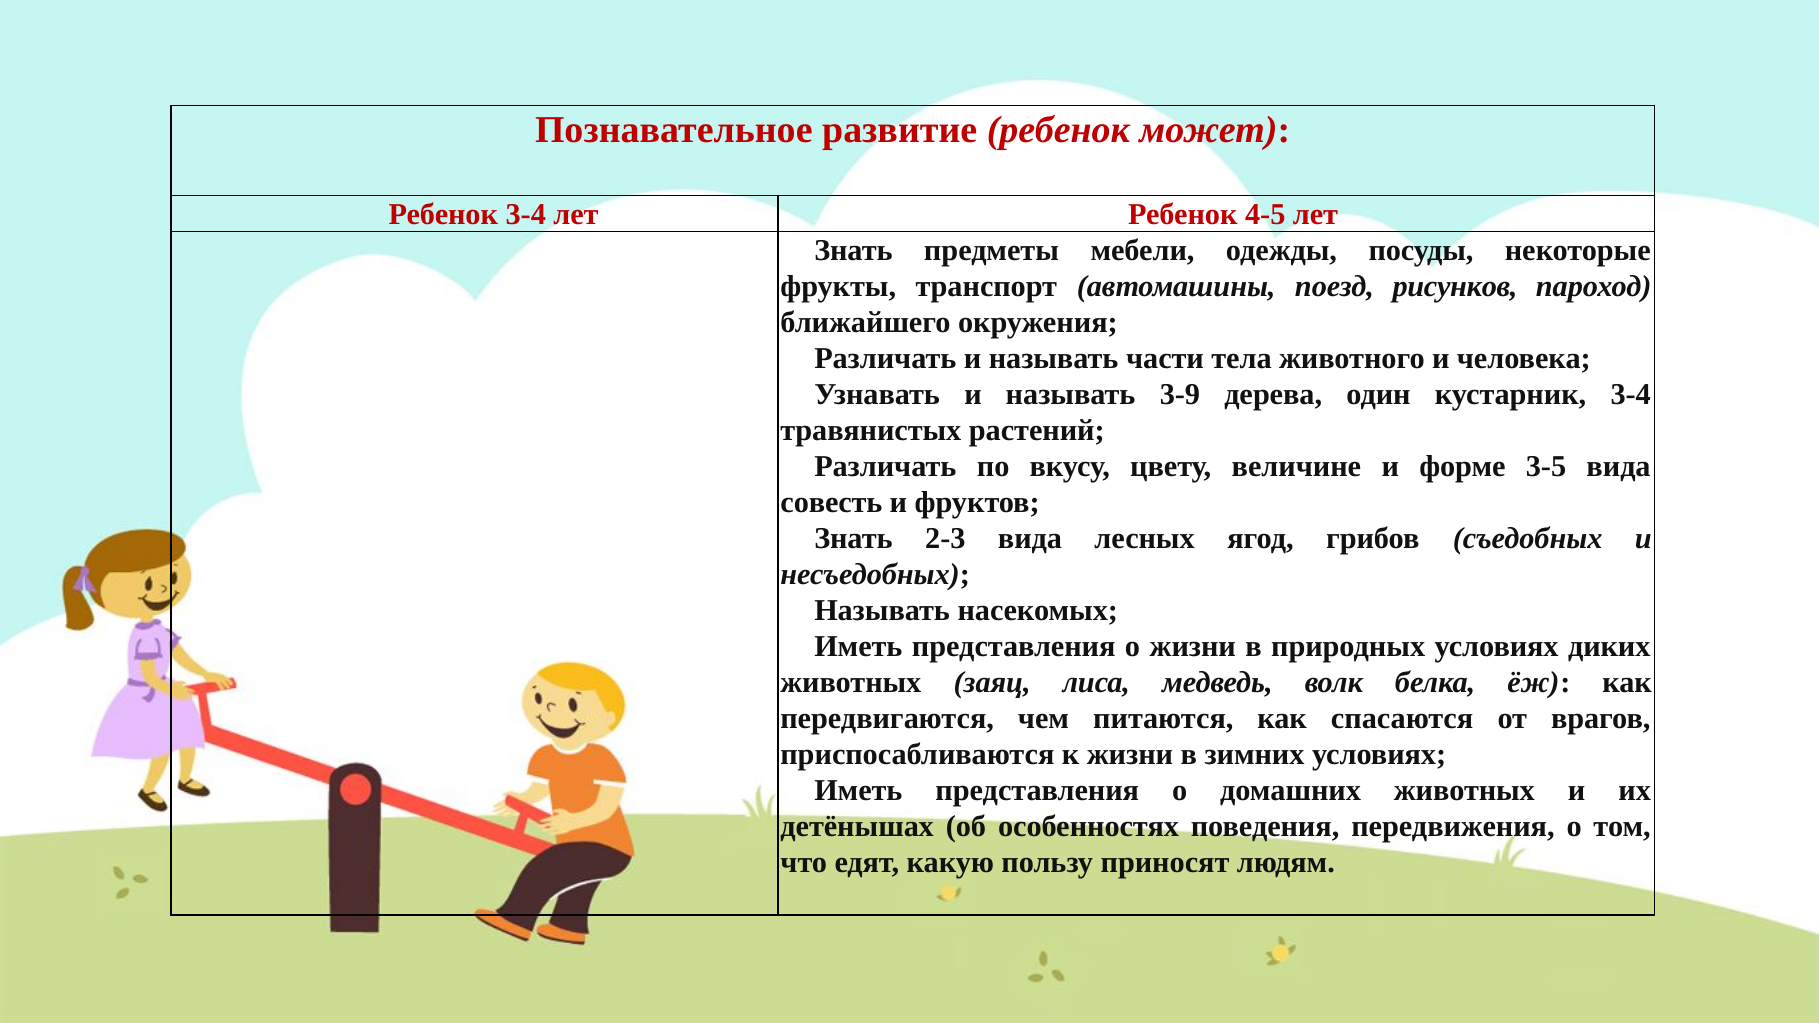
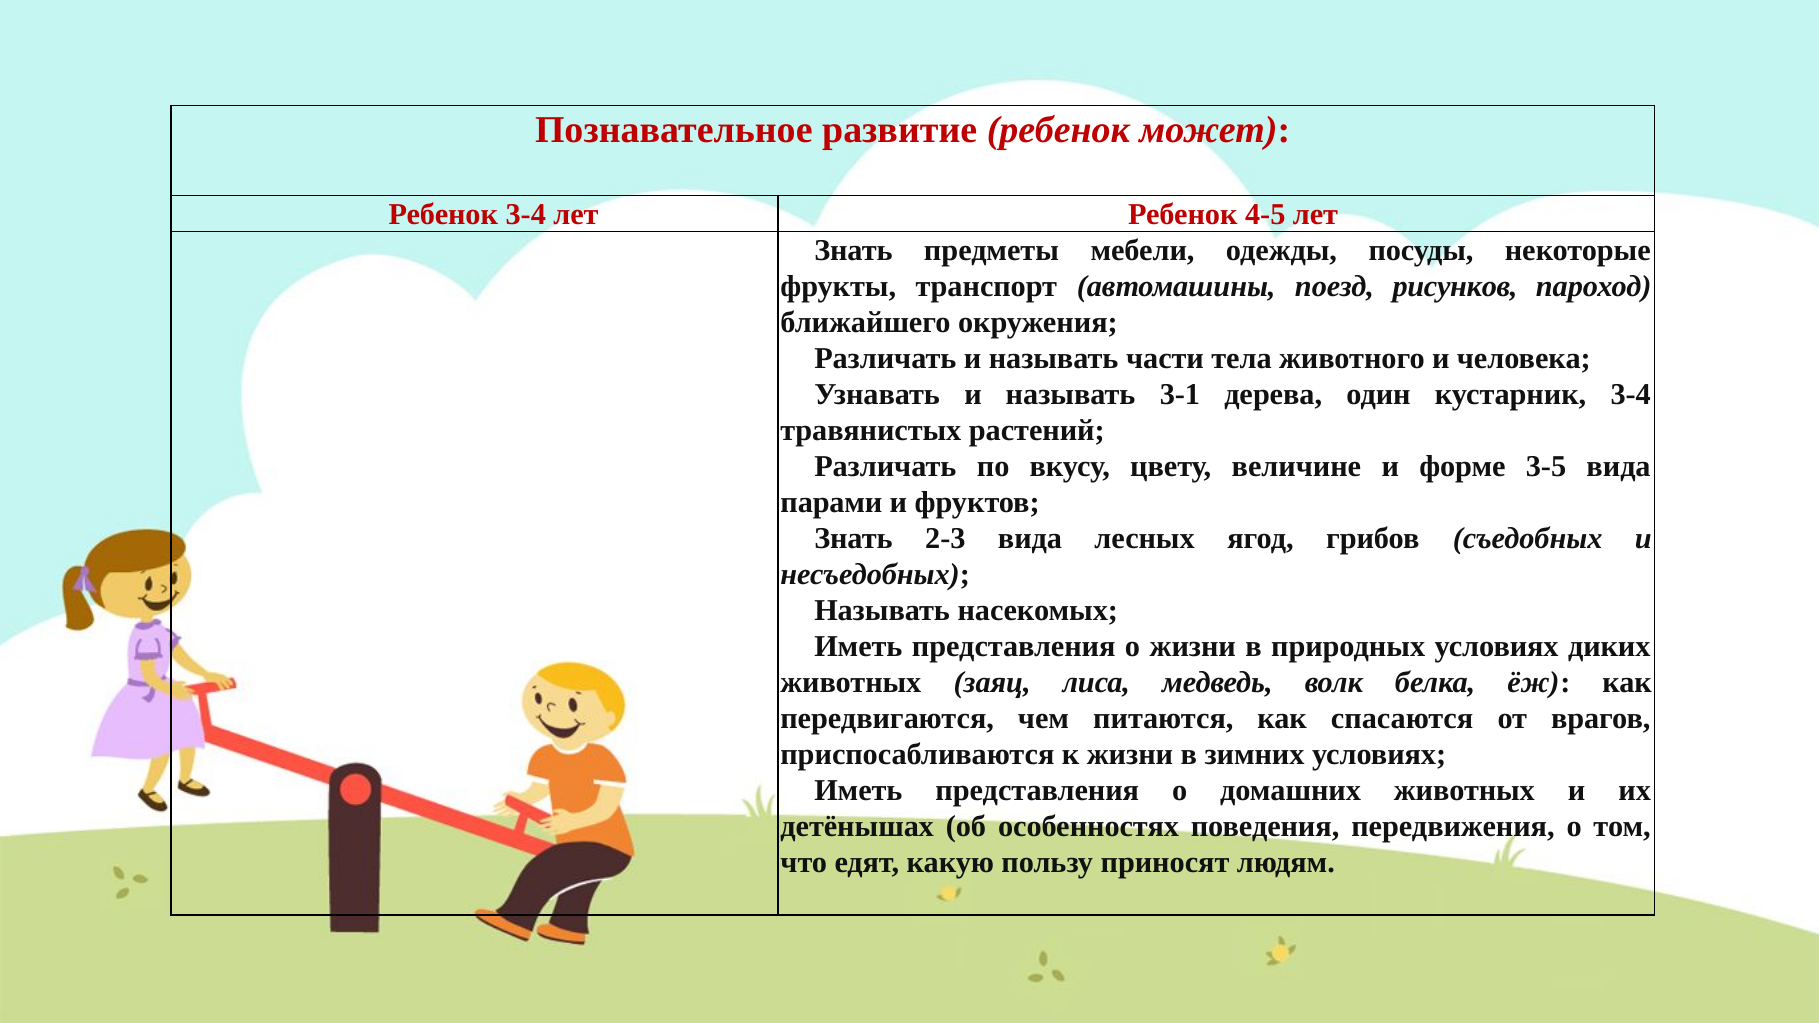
3-9: 3-9 -> 3-1 (1180, 395)
совесть: совесть -> парами (831, 503)
